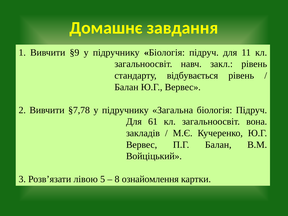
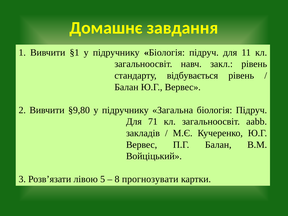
§9: §9 -> §1 (74, 52)
§7,78: §7,78 -> §9,80 (79, 110)
61: 61 -> 71 (153, 122)
вона: вона -> ааbb (257, 122)
ознайомлення: ознайомлення -> прогнозувати (150, 179)
